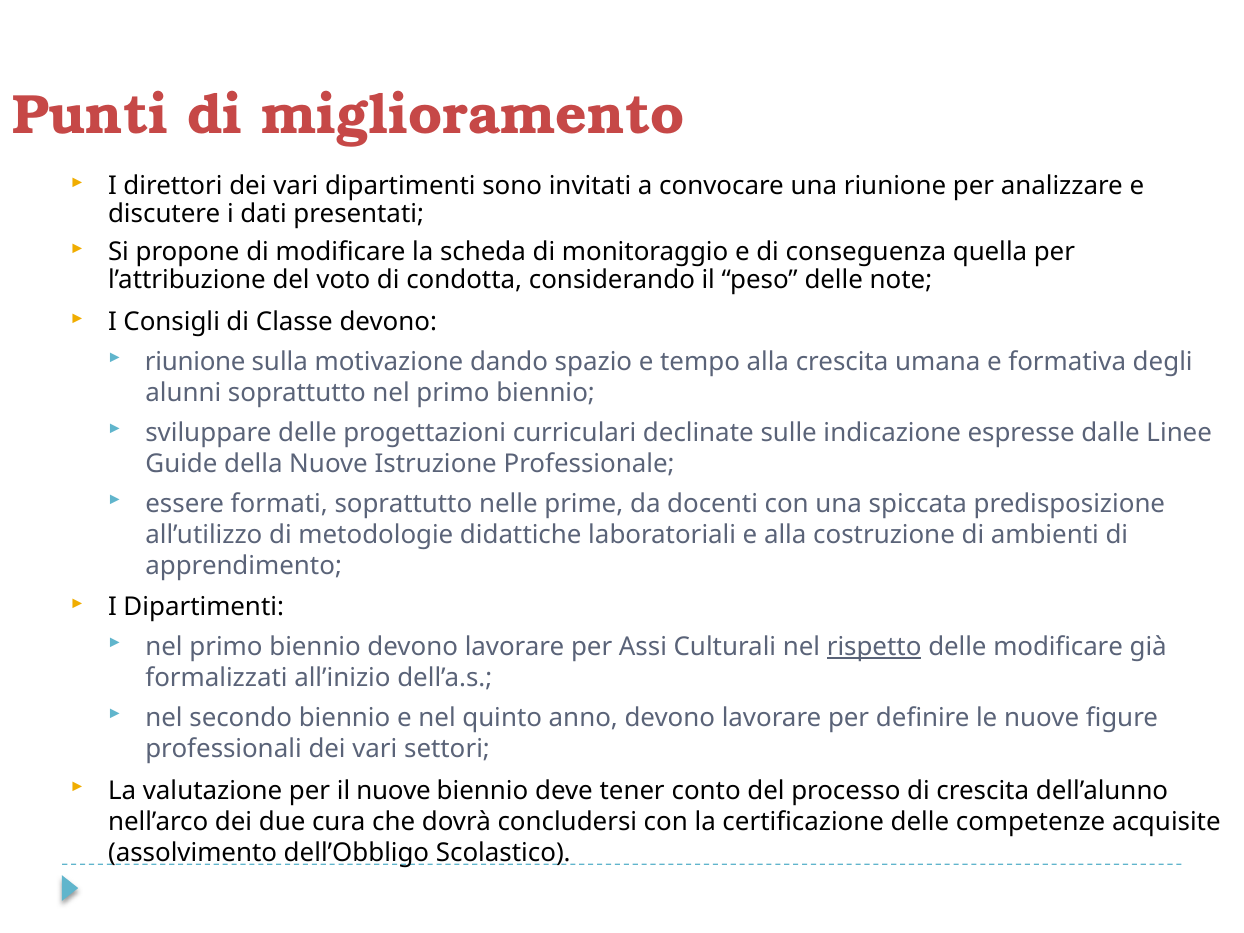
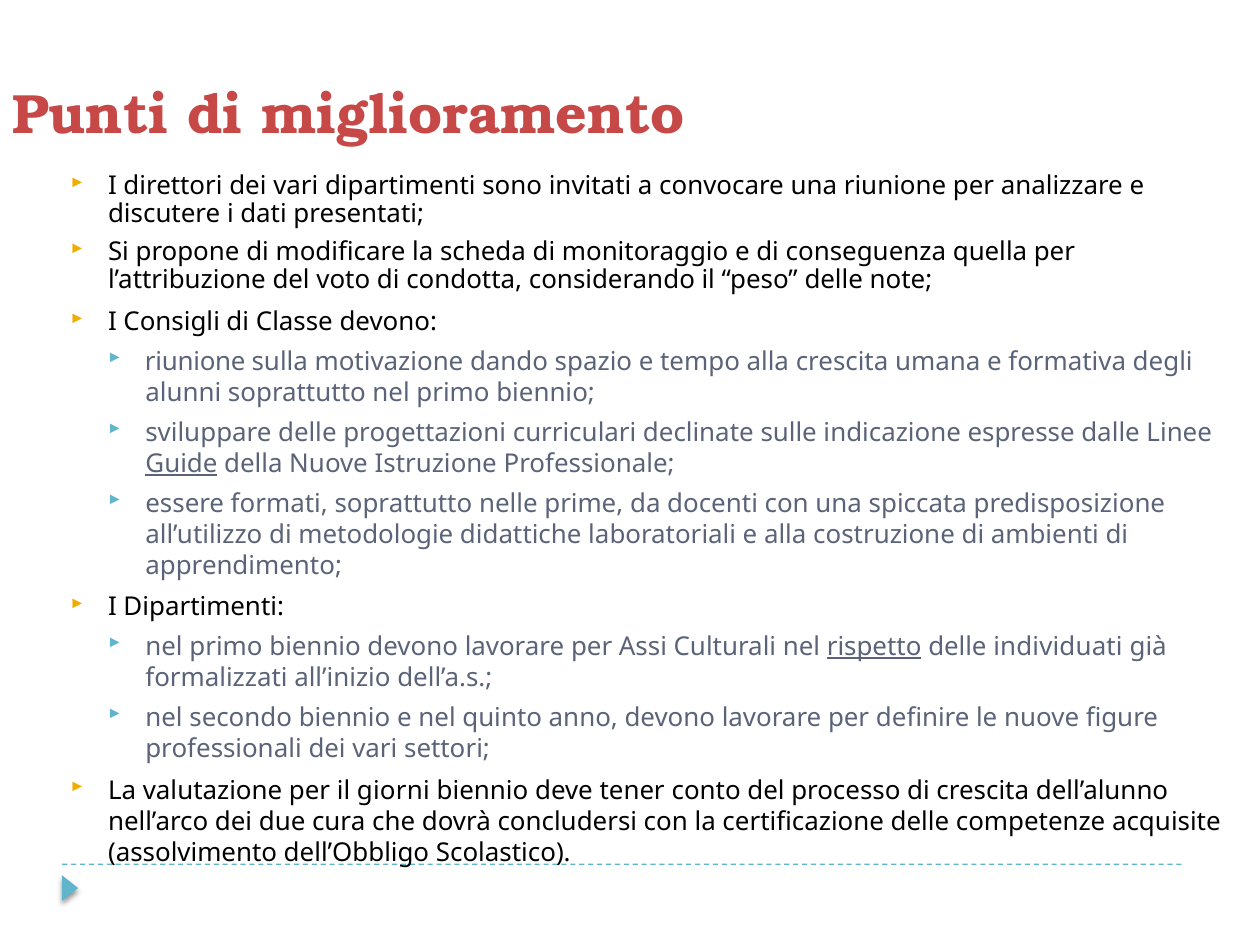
Guide underline: none -> present (181, 464)
delle modificare: modificare -> individuati (1058, 647)
il nuove: nuove -> giorni (393, 790)
